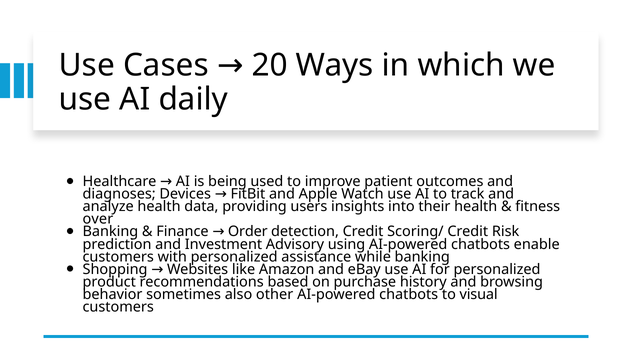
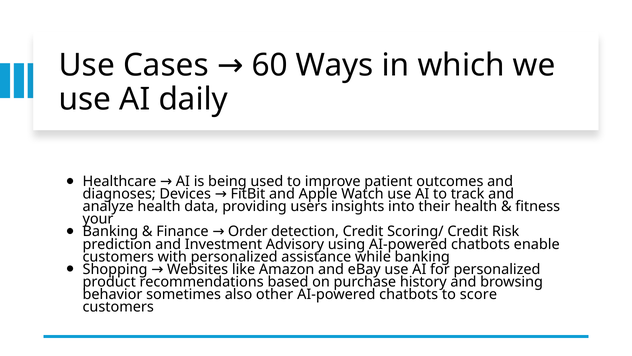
20: 20 -> 60 (270, 65)
over: over -> your (98, 219)
visual: visual -> score (478, 294)
